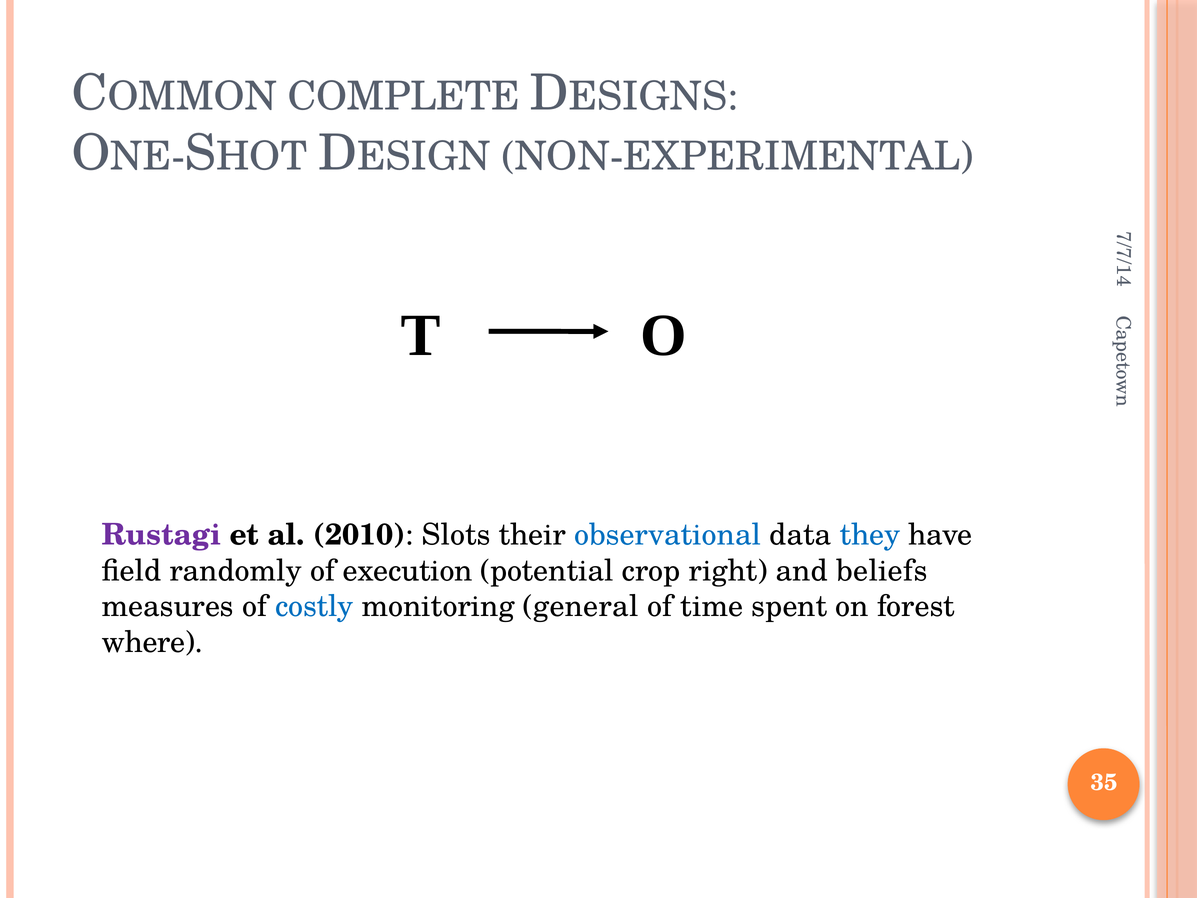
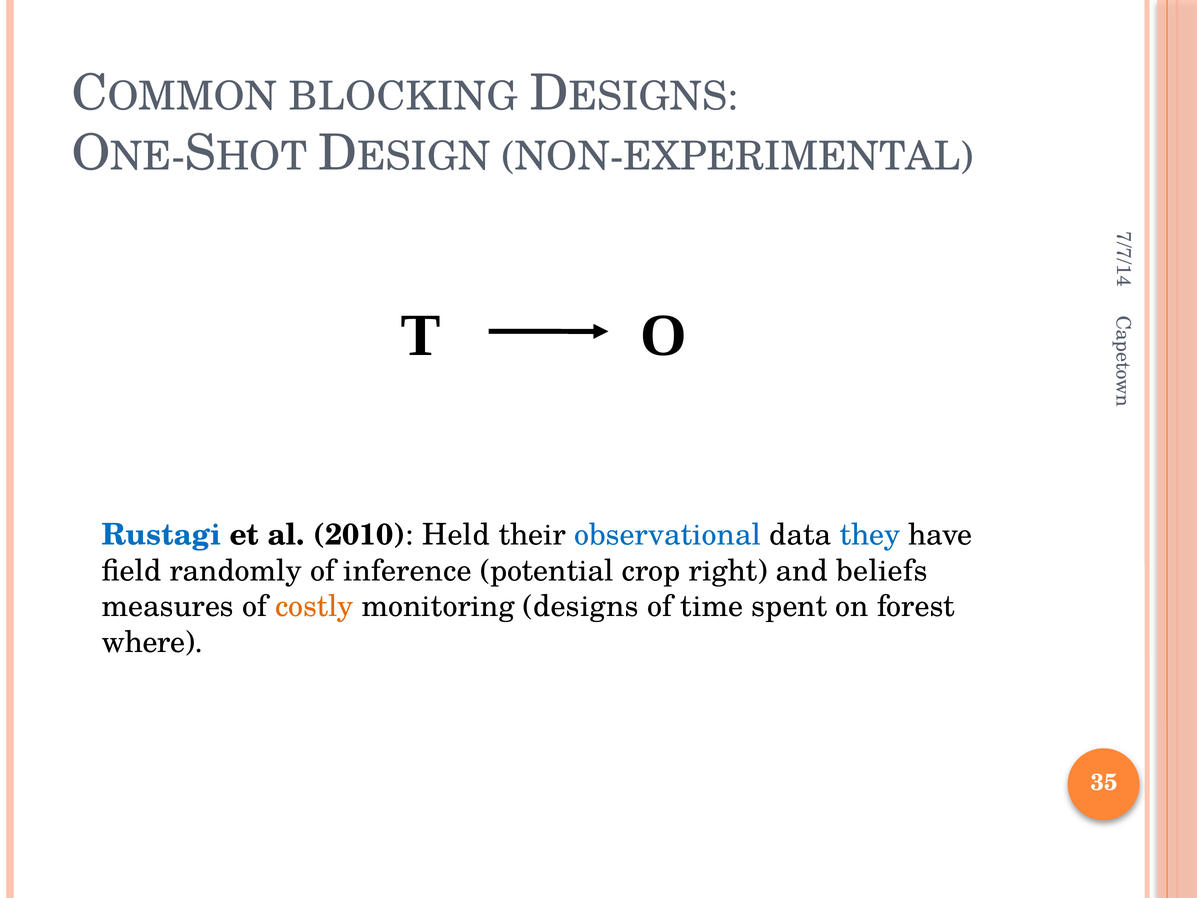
COMPLETE: COMPLETE -> BLOCKING (403, 97)
Rustagi colour: purple -> blue (161, 535)
Slots: Slots -> Held (456, 535)
execution: execution -> inference (407, 571)
costly colour: blue -> orange (314, 606)
general: general -> designs (581, 606)
